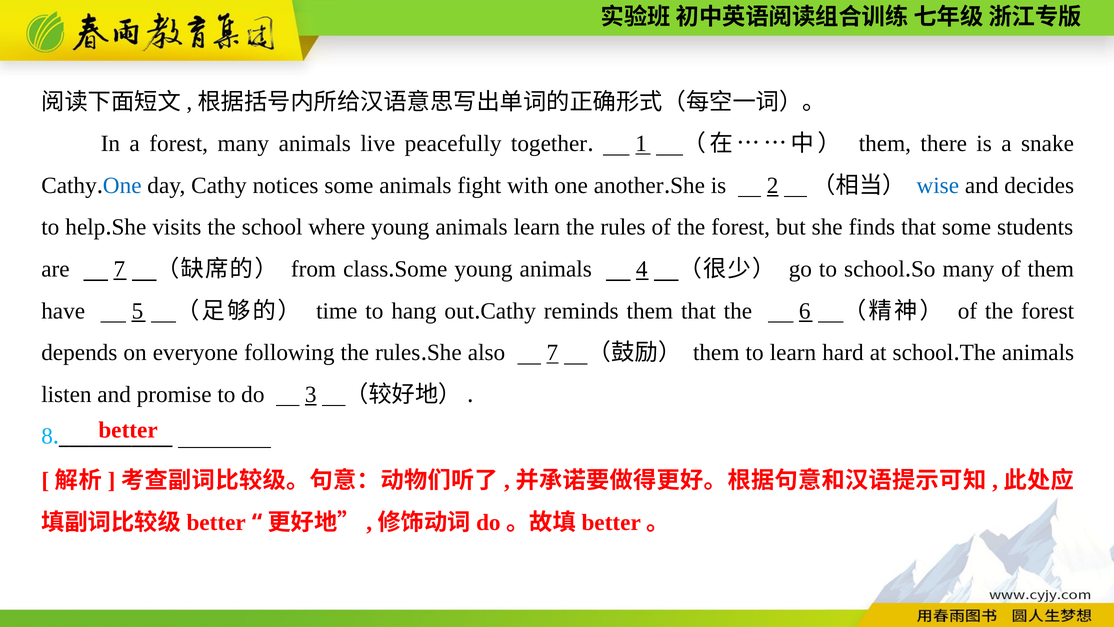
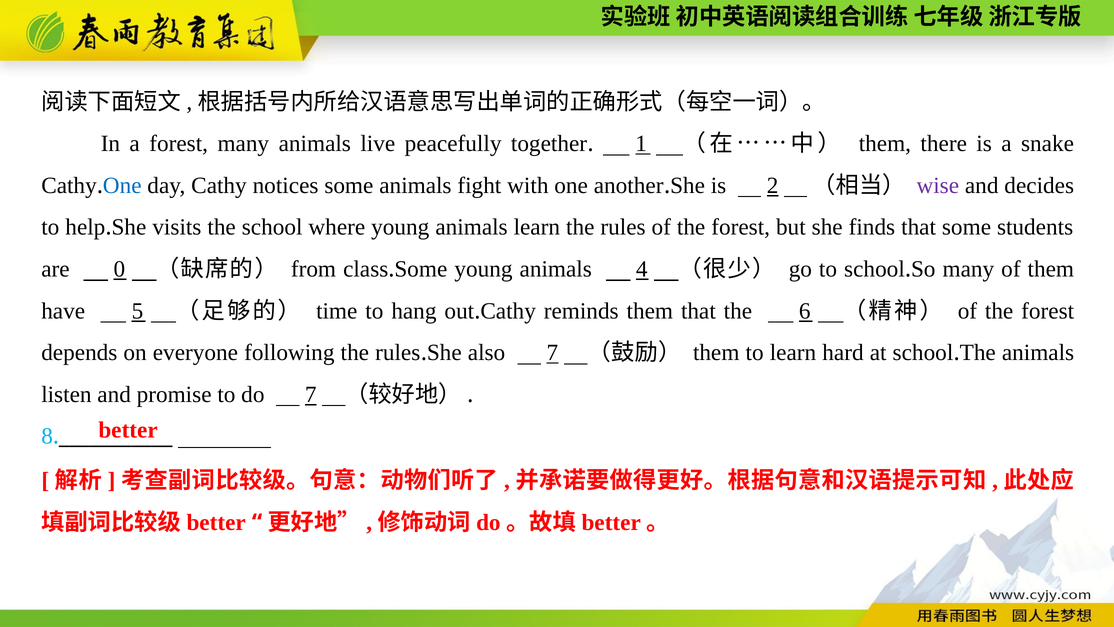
wise colour: blue -> purple (938, 185)
are 7: 7 -> 0 (119, 269)
do 3: 3 -> 7 (311, 394)
